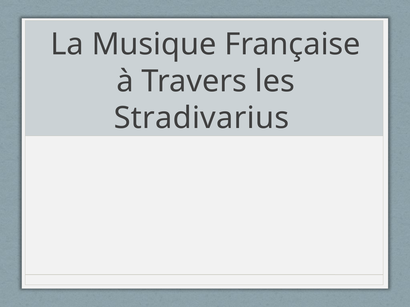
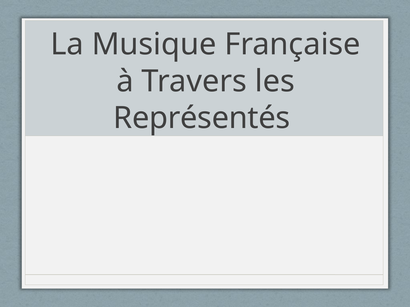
Stradivarius: Stradivarius -> Représentés (202, 118)
